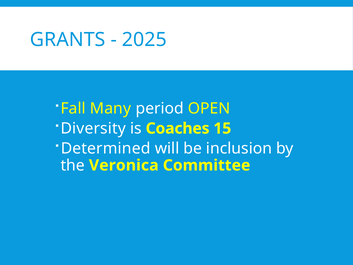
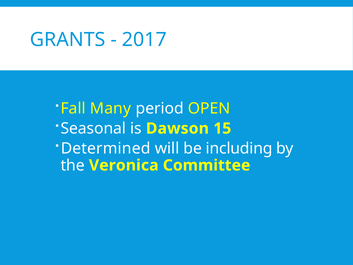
2025: 2025 -> 2017 (144, 40)
Diversity: Diversity -> Seasonal (93, 128)
Coaches: Coaches -> Dawson (177, 128)
inclusion: inclusion -> including (239, 148)
